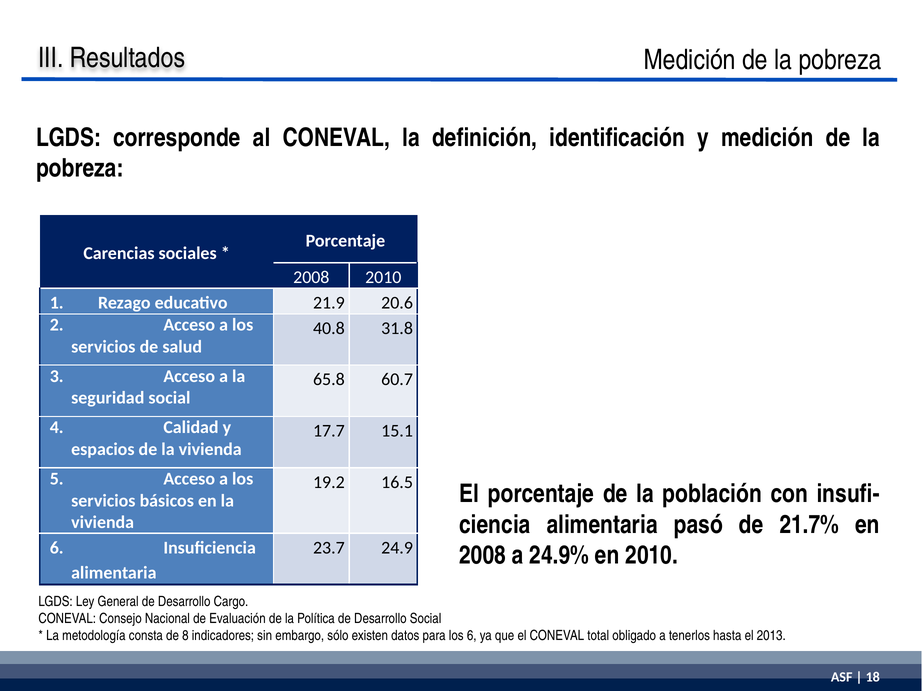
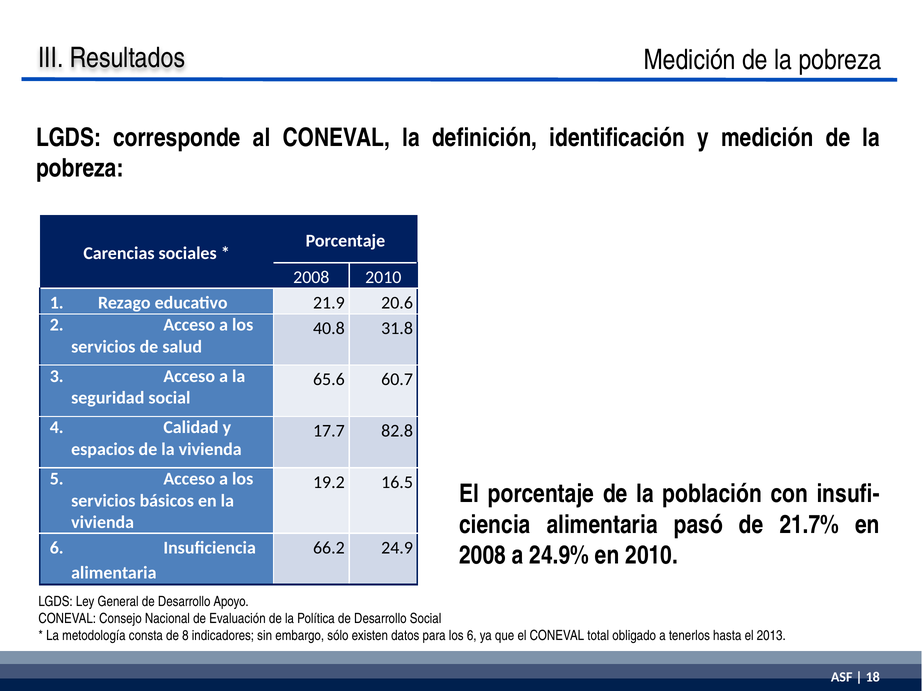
65.8: 65.8 -> 65.6 (329, 380)
15.1: 15.1 -> 82.8 (397, 431)
23.7: 23.7 -> 66.2 (329, 548)
Cargo: Cargo -> Apoyo (231, 602)
